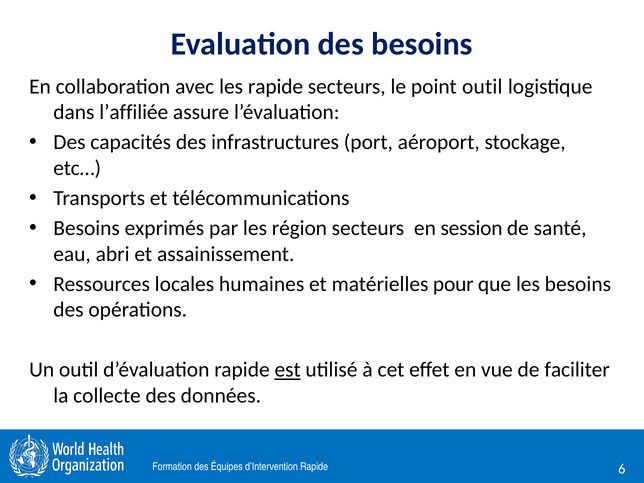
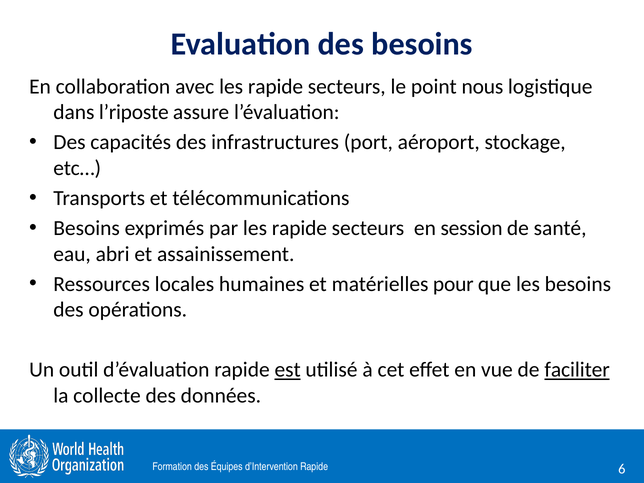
point outil: outil -> nous (482, 87)
l’affiliée: l’affiliée -> l’riposte (134, 112)
par les région: région -> rapide (299, 228)
faciliter underline: none -> present (577, 370)
